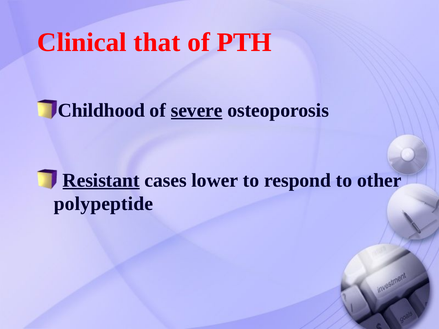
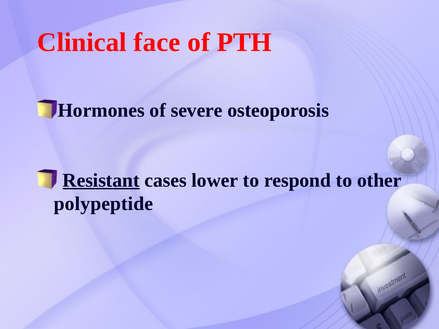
that: that -> face (157, 42)
Childhood: Childhood -> Hormones (101, 110)
severe underline: present -> none (197, 110)
